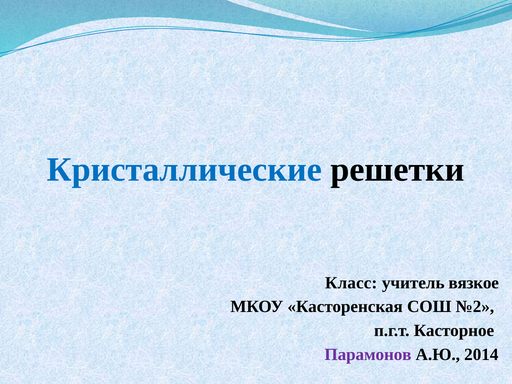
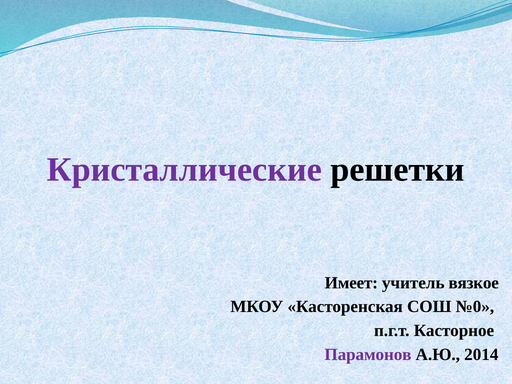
Кристаллические colour: blue -> purple (184, 170)
Класс: Класс -> Имеет (351, 283)
№2: №2 -> №0 (475, 307)
